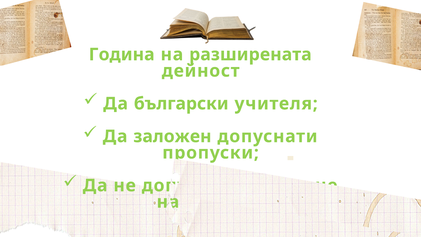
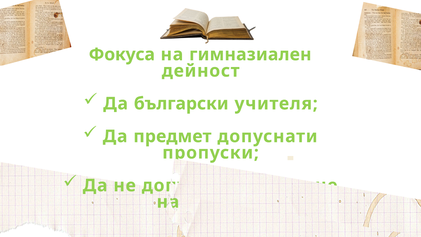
Година: Година -> Фокуса (122, 54)
разширената: разширената -> гимназиален (250, 54)
заложен: заложен -> предмет (172, 136)
